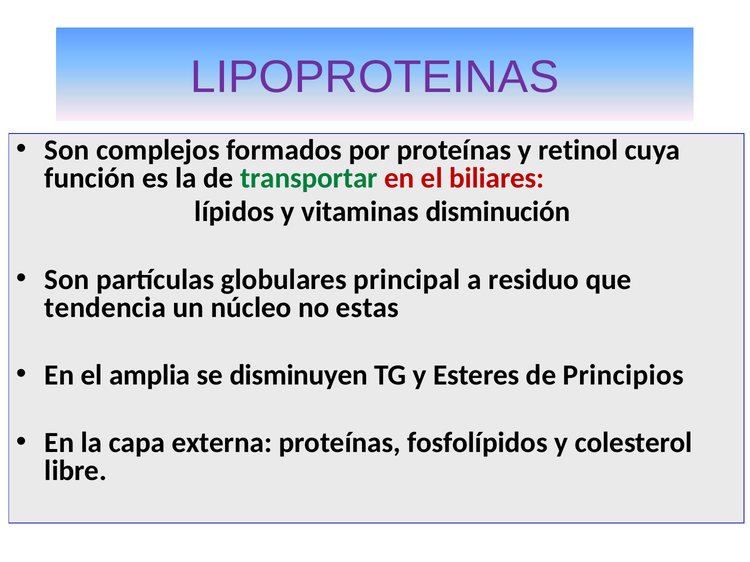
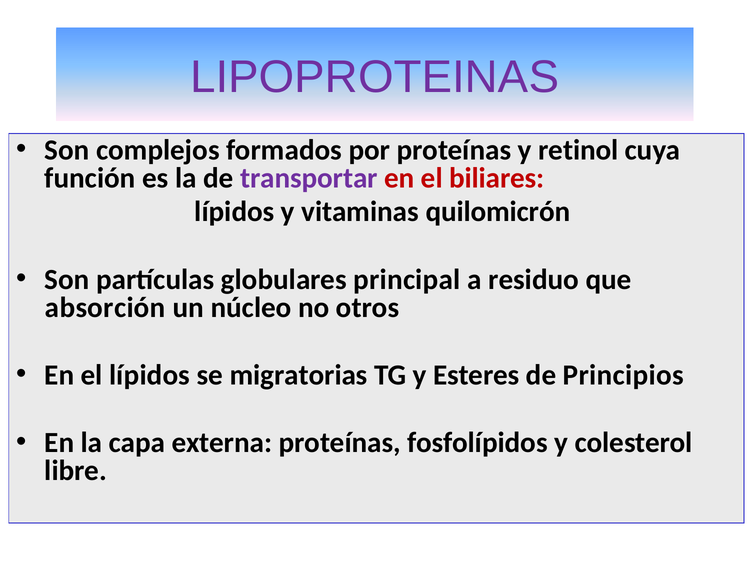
transportar colour: green -> purple (309, 178)
disminución: disminución -> quilomicrón (498, 212)
tendencia: tendencia -> absorción (105, 308)
estas: estas -> otros (368, 308)
el amplia: amplia -> lípidos (150, 375)
disminuyen: disminuyen -> migratorias (299, 375)
